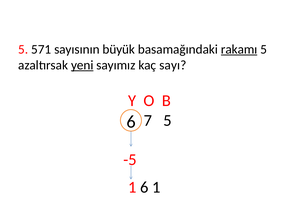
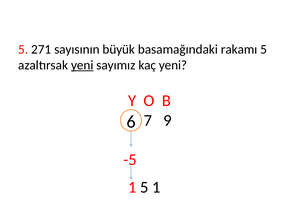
571: 571 -> 271 (41, 49)
rakamı underline: present -> none (239, 49)
kaç sayı: sayı -> yeni (173, 65)
7 5: 5 -> 9 (167, 120)
1 6: 6 -> 5 (144, 187)
